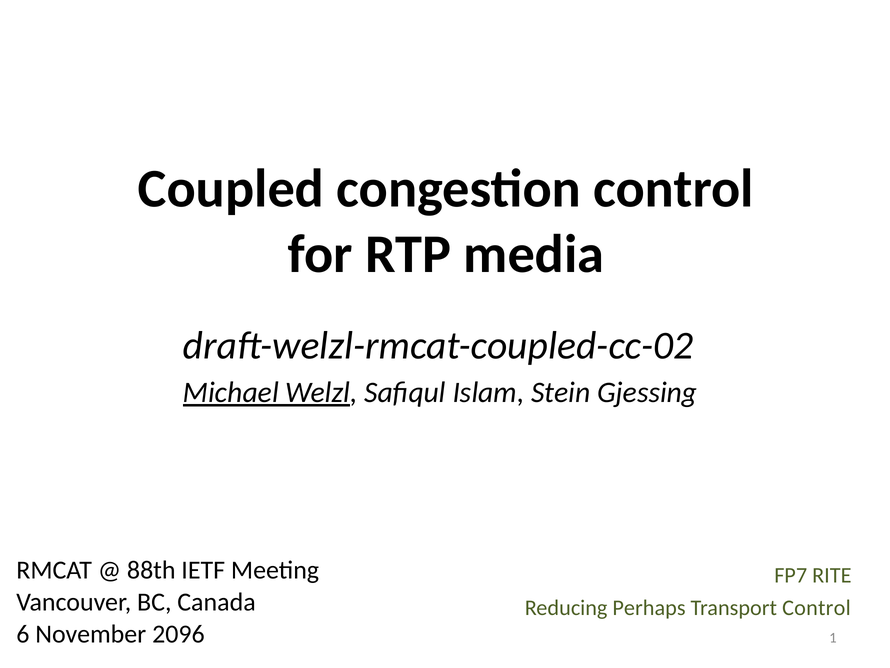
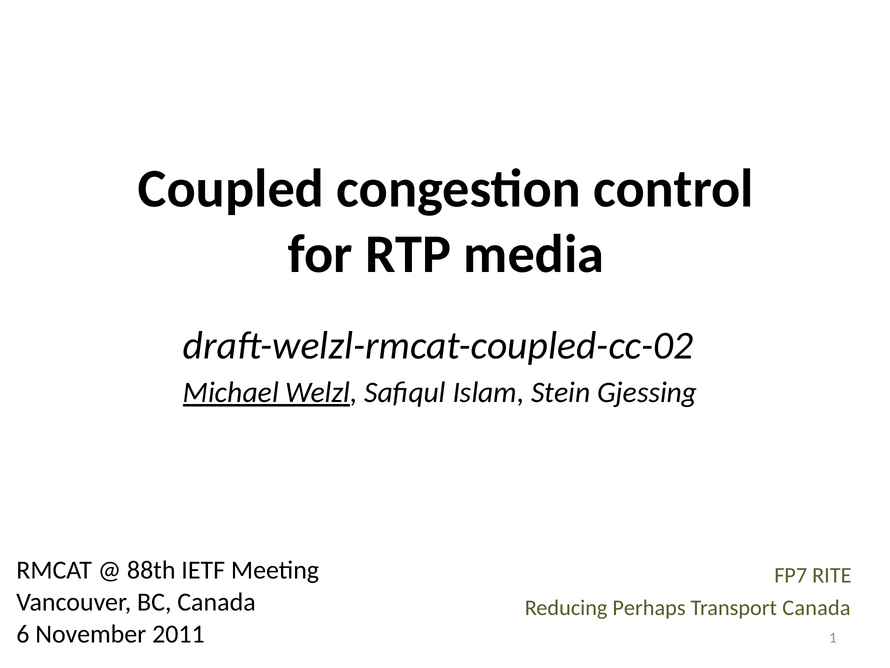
Transport Control: Control -> Canada (816, 607)
2096: 2096 -> 2011 (178, 634)
